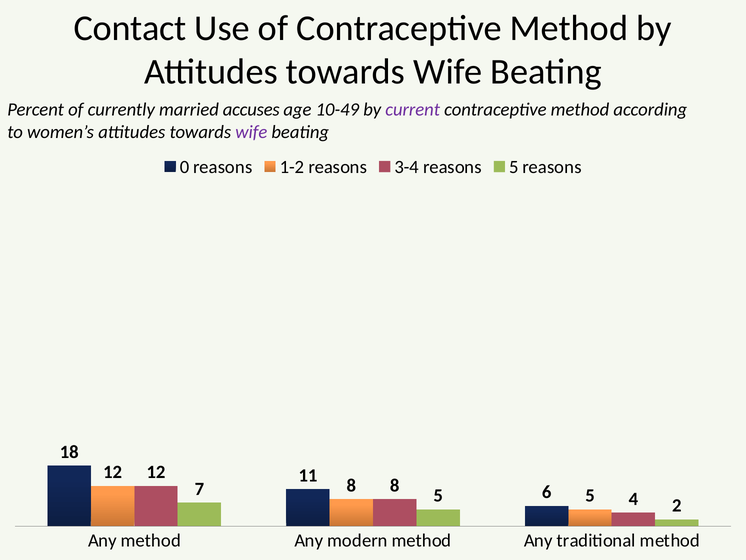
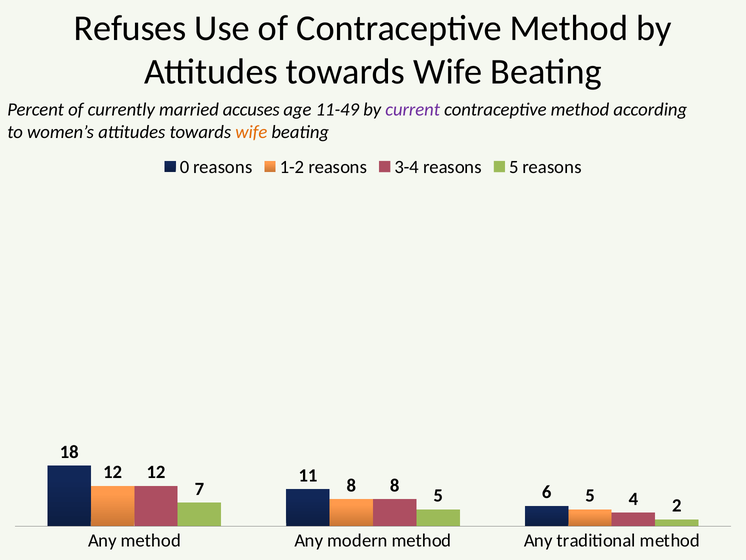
Contact: Contact -> Refuses (130, 28)
10-49: 10-49 -> 11-49 (337, 109)
wife colour: purple -> orange (251, 132)
